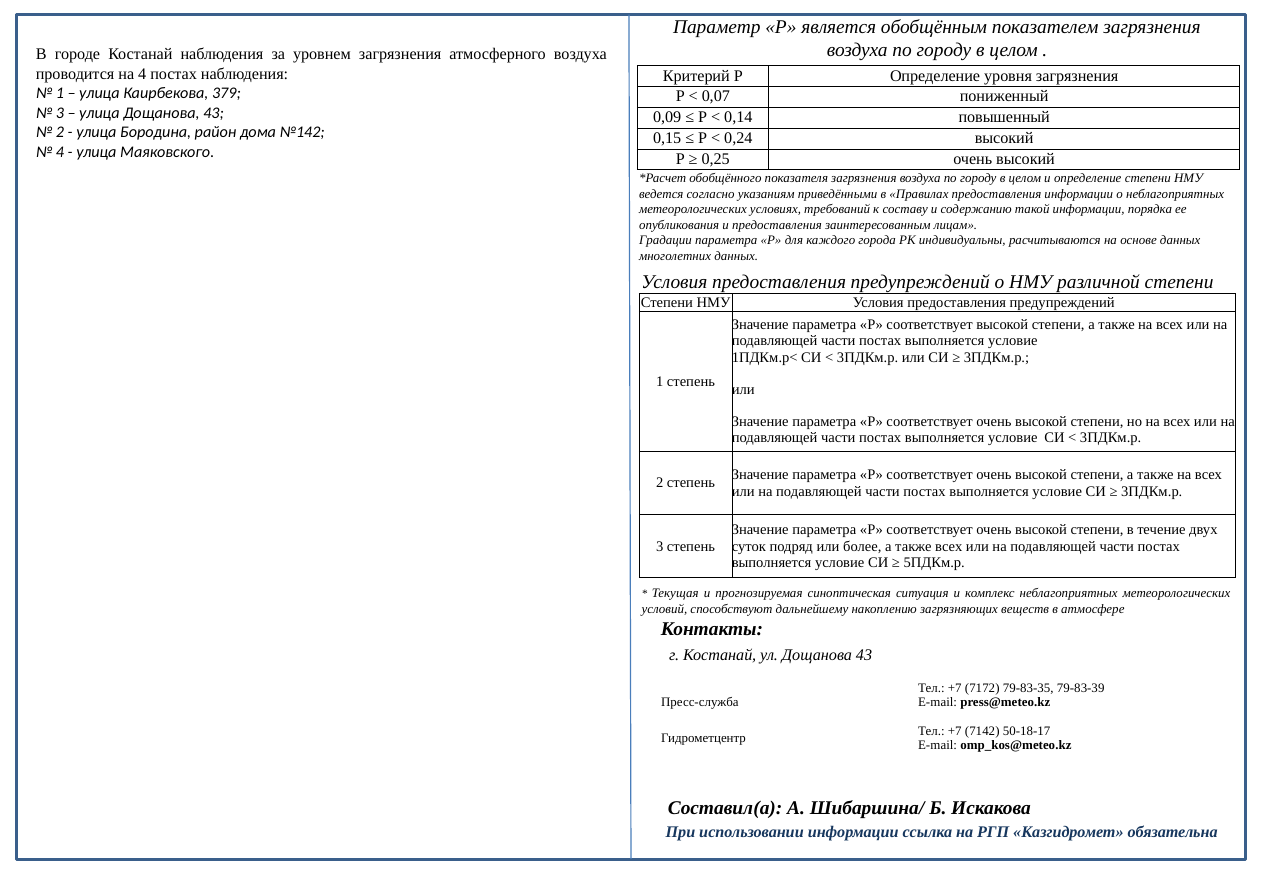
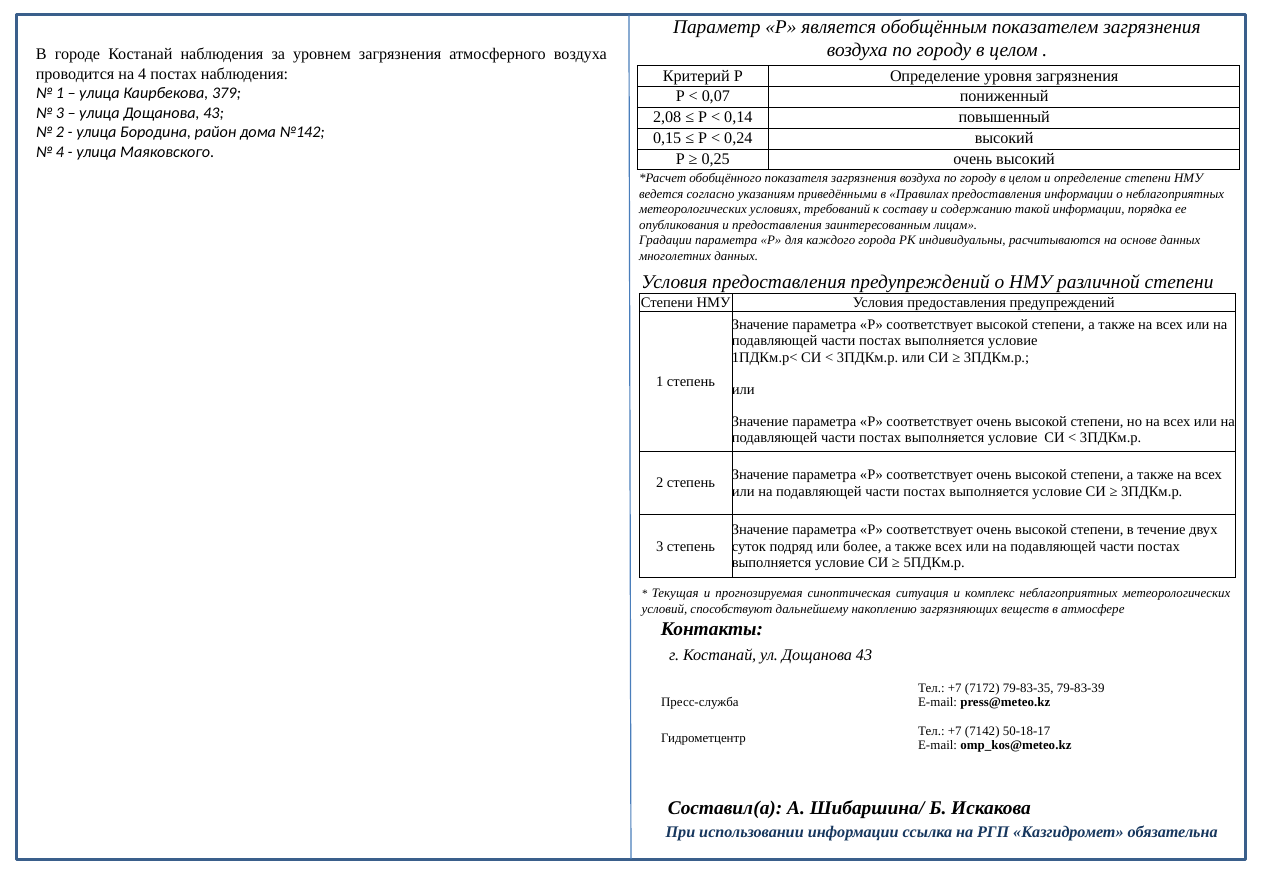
0,09: 0,09 -> 2,08 (667, 117)
